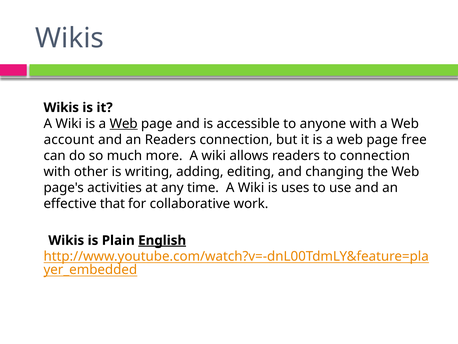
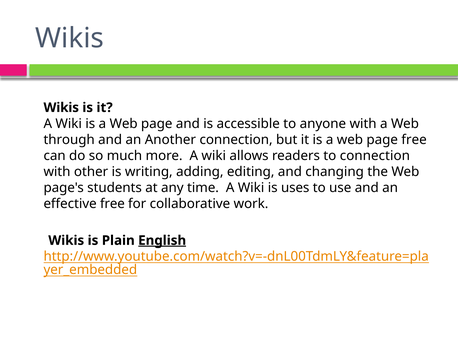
Web underline: present -> none (124, 123)
account: account -> through (69, 139)
an Readers: Readers -> Another (170, 139)
activities: activities -> students (115, 188)
effective that: that -> free (112, 204)
